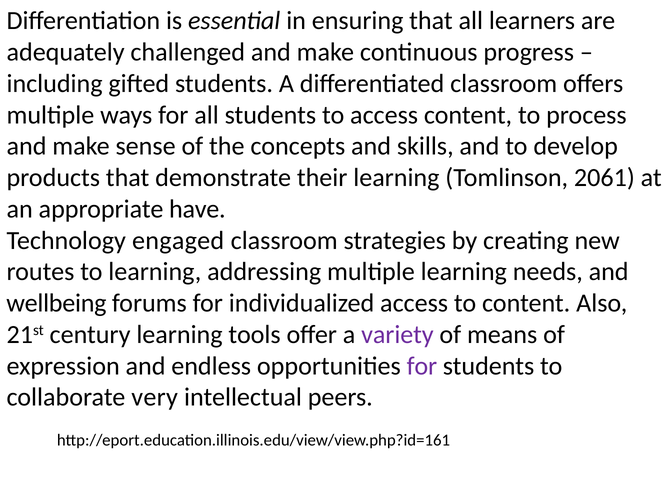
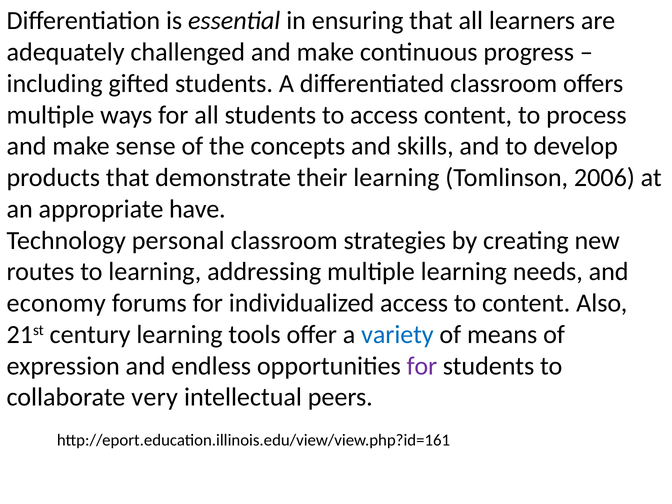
2061: 2061 -> 2006 (604, 178)
engaged: engaged -> personal (178, 240)
wellbeing: wellbeing -> economy (56, 303)
variety colour: purple -> blue (397, 335)
